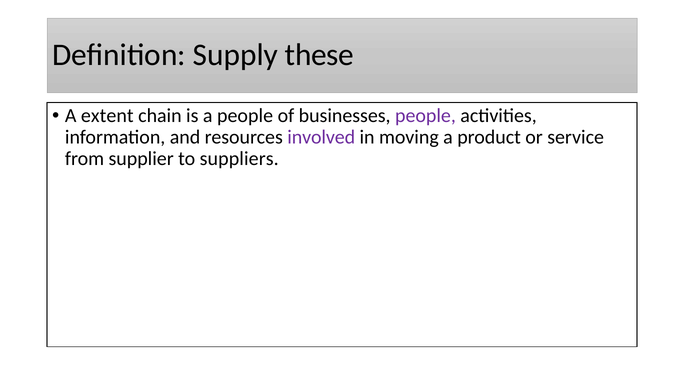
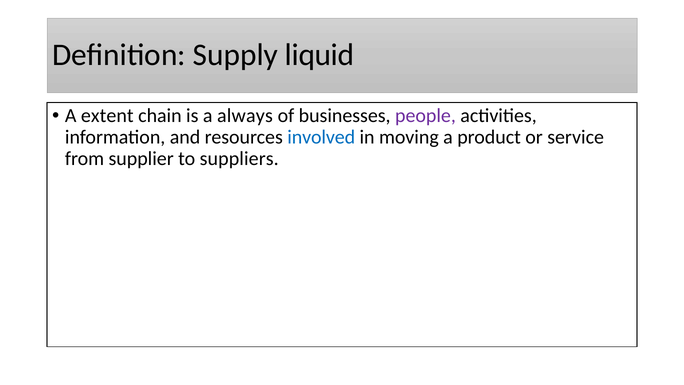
these: these -> liquid (319, 55)
a people: people -> always (245, 116)
involved colour: purple -> blue (321, 137)
